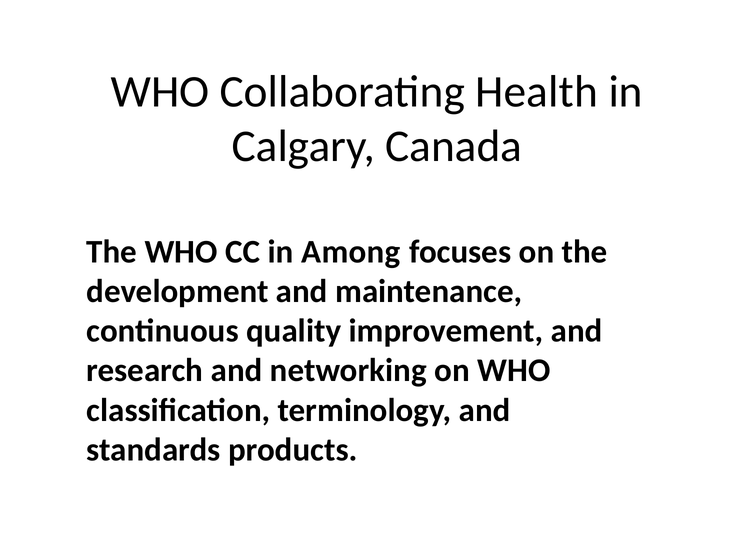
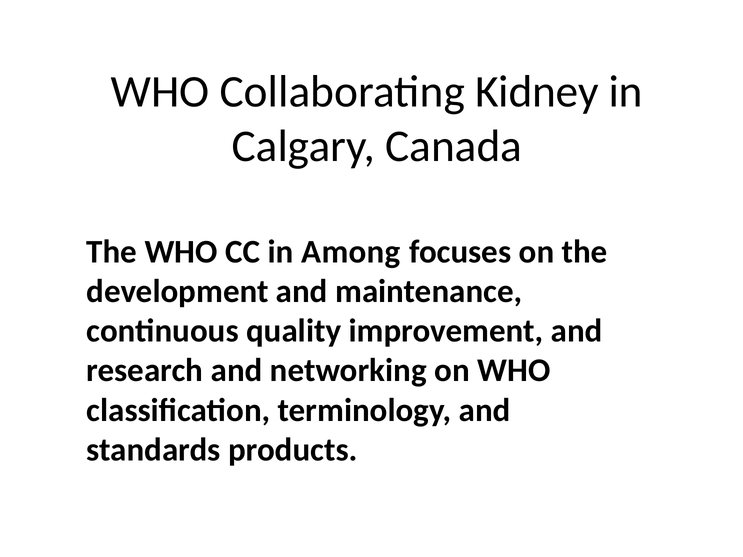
Health: Health -> Kidney (537, 92)
